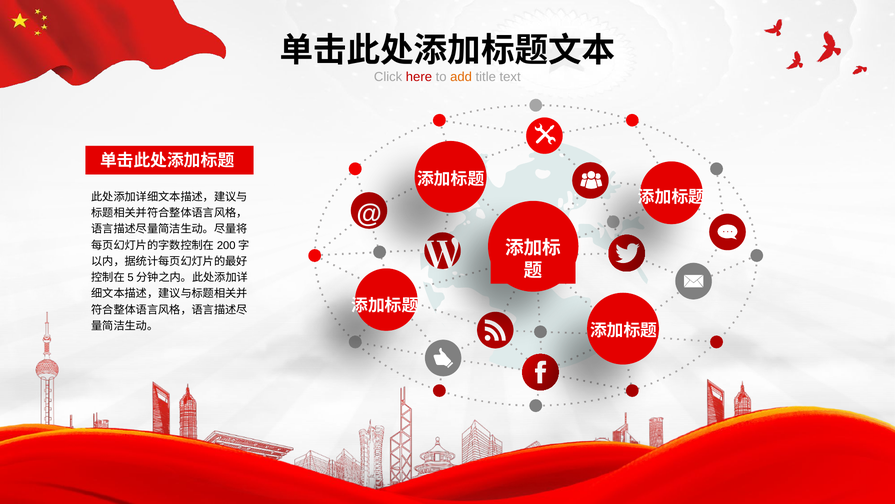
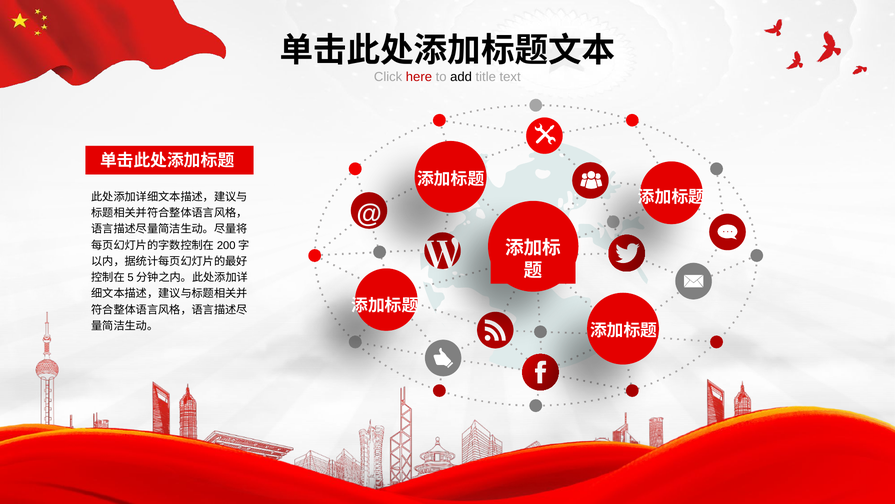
add colour: orange -> black (461, 77)
